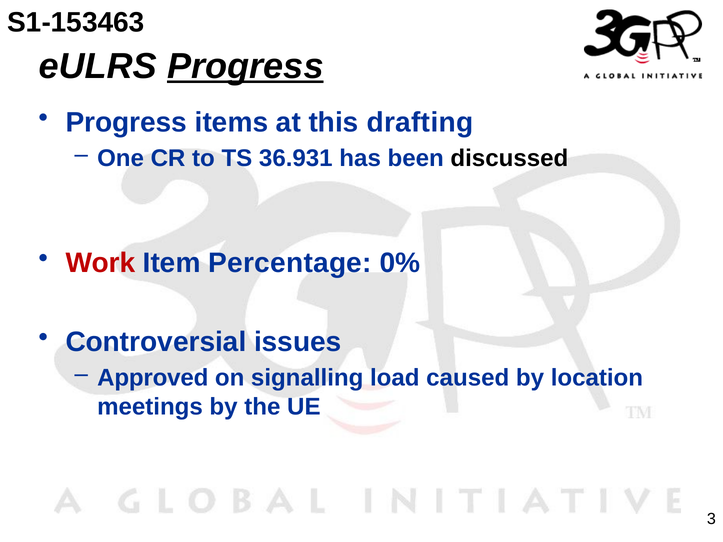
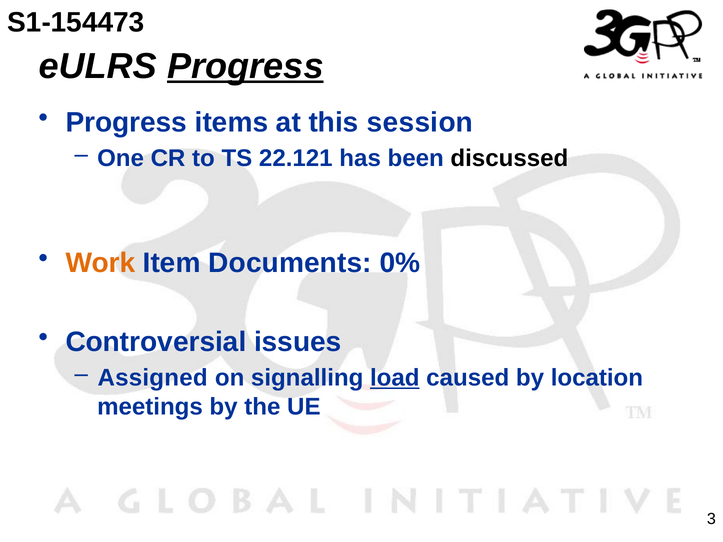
S1-153463: S1-153463 -> S1-154473 (76, 22)
drafting: drafting -> session (420, 123)
36.931: 36.931 -> 22.121 (296, 159)
Work colour: red -> orange (100, 263)
Percentage: Percentage -> Documents (290, 263)
Approved: Approved -> Assigned (153, 378)
load underline: none -> present (395, 378)
